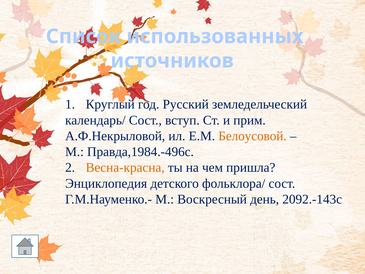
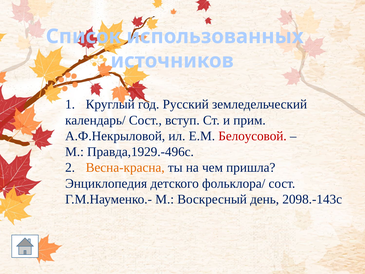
Белоусовой colour: orange -> red (252, 136)
Правда,1984.-496с: Правда,1984.-496с -> Правда,1929.-496с (140, 152)
2092.-143с: 2092.-143с -> 2098.-143с (312, 199)
